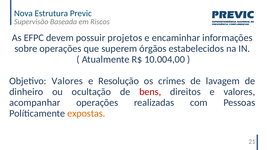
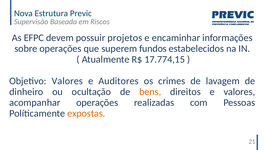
órgãos: órgãos -> fundos (153, 49)
10.004,00: 10.004,00 -> 17.774,15 (165, 59)
Resolução: Resolução -> Auditores (119, 81)
bens colour: red -> orange (150, 92)
